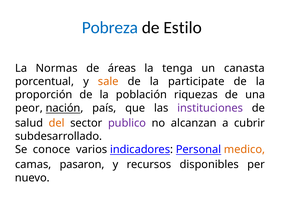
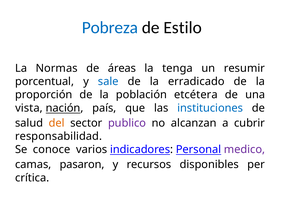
canasta: canasta -> resumir (244, 68)
sale colour: orange -> blue (108, 81)
participate: participate -> erradicado (196, 81)
riquezas: riquezas -> etcétera (196, 95)
peor: peor -> vista (29, 108)
instituciones colour: purple -> blue (210, 108)
subdesarrollado: subdesarrollado -> responsabilidad (59, 136)
medico colour: orange -> purple (245, 150)
nuevo: nuevo -> crítica (32, 178)
